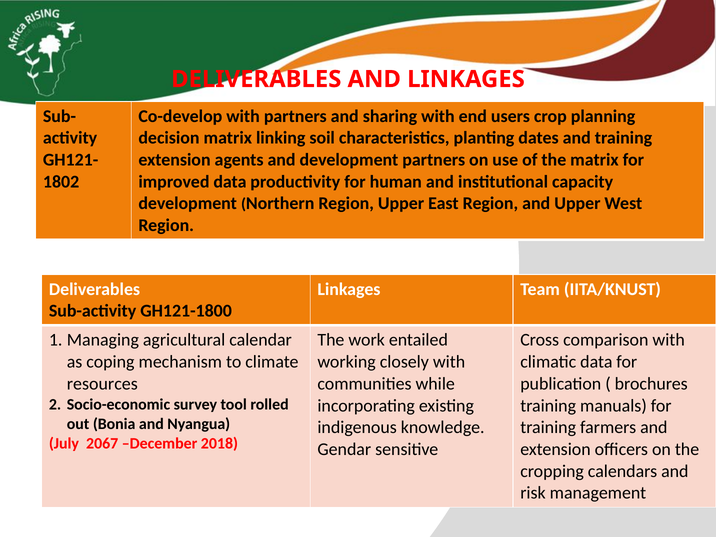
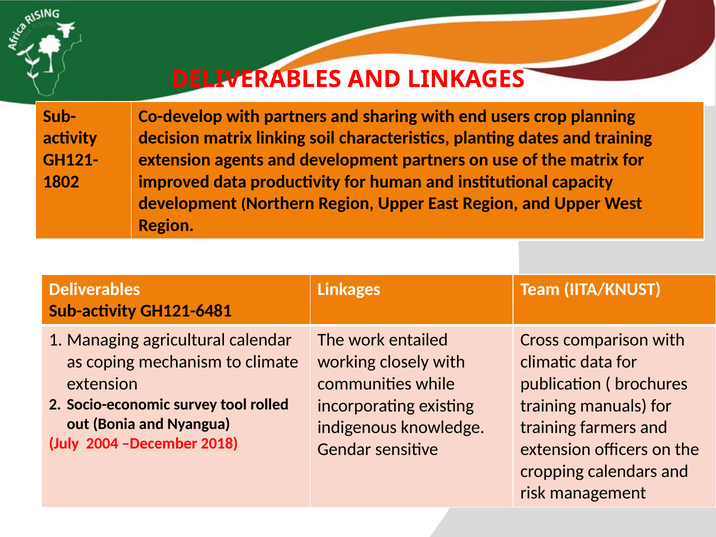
GH121-1800: GH121-1800 -> GH121-6481 (186, 311)
resources: resources -> extension (102, 384)
2067: 2067 -> 2004 (102, 443)
